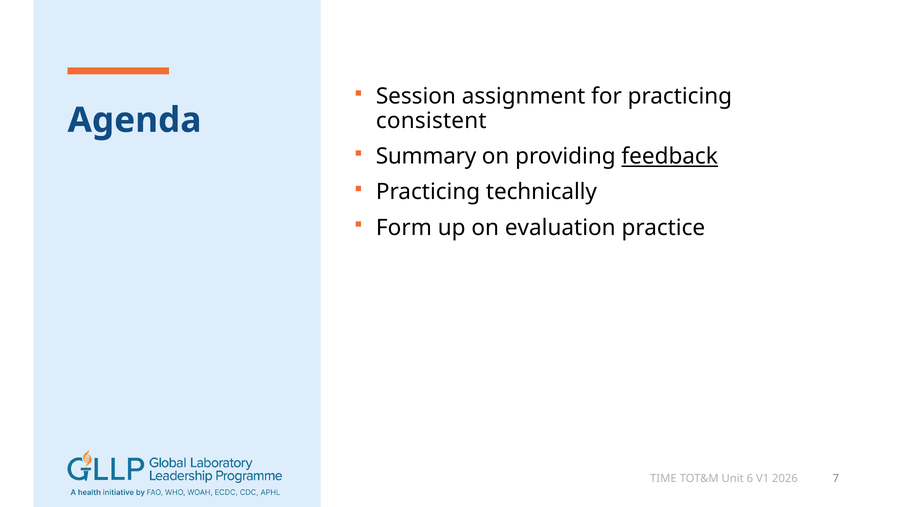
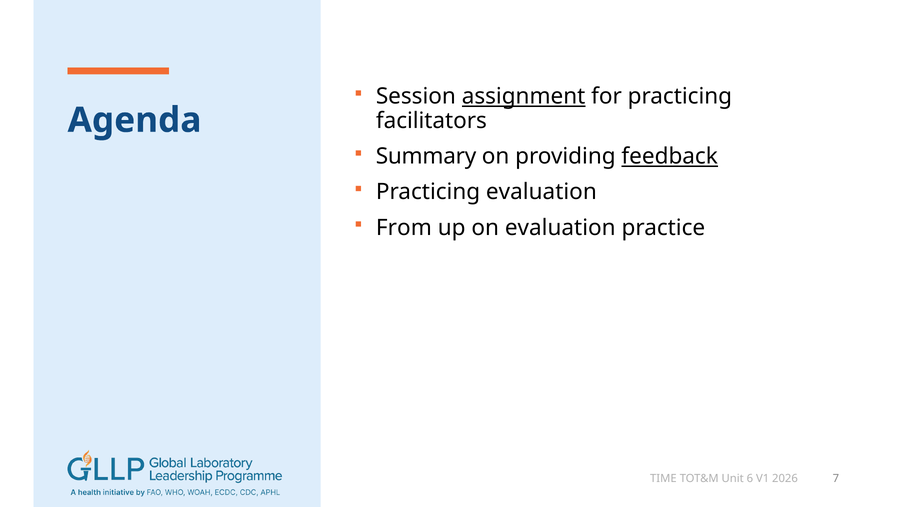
assignment underline: none -> present (524, 97)
consistent: consistent -> facilitators (431, 121)
Practicing technically: technically -> evaluation (541, 192)
Form: Form -> From (404, 228)
